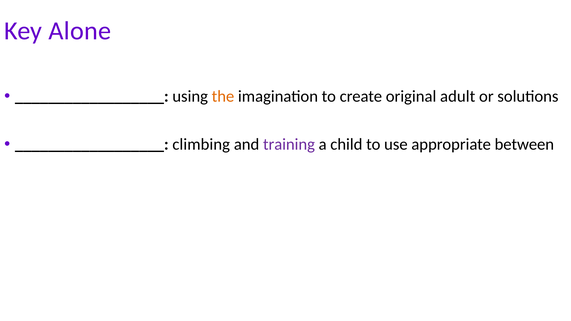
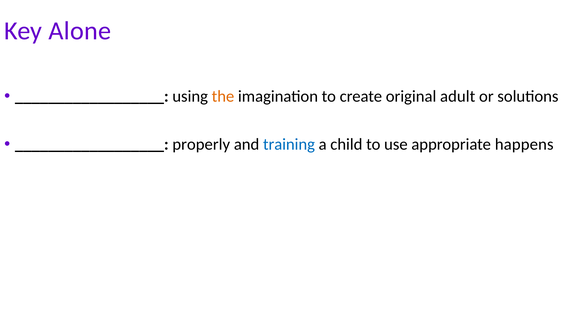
climbing: climbing -> properly (201, 144)
training colour: purple -> blue (289, 144)
between: between -> happens (524, 144)
